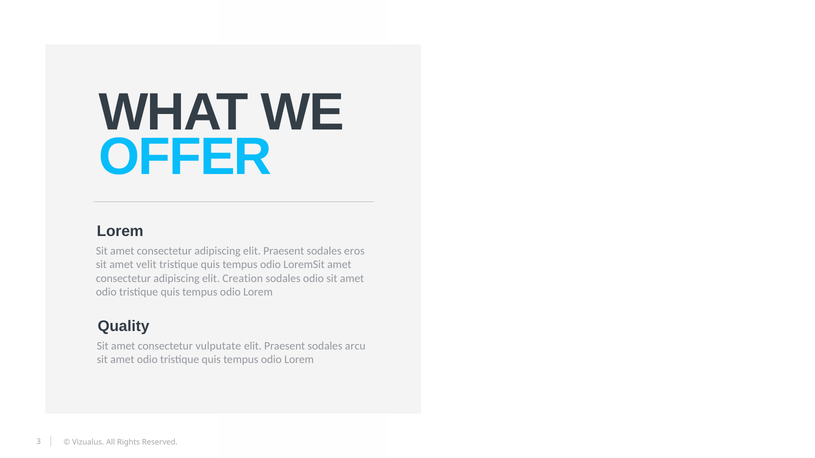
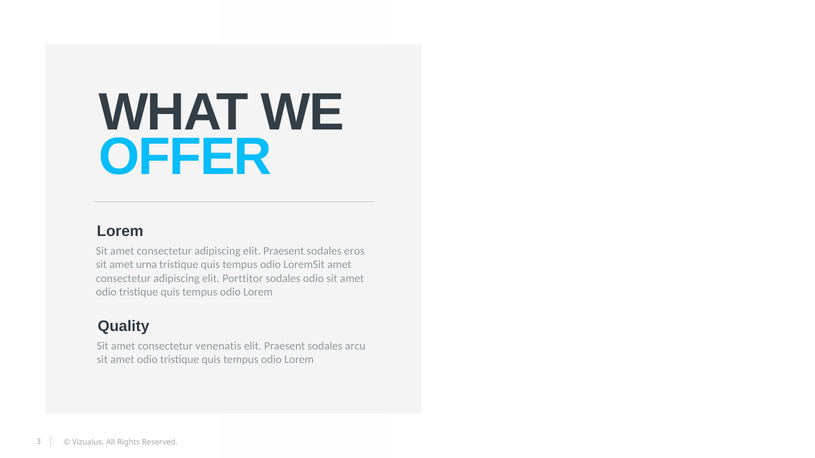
velit: velit -> urna (146, 265)
Creation: Creation -> Porttitor (243, 279)
vulputate: vulputate -> venenatis (218, 346)
